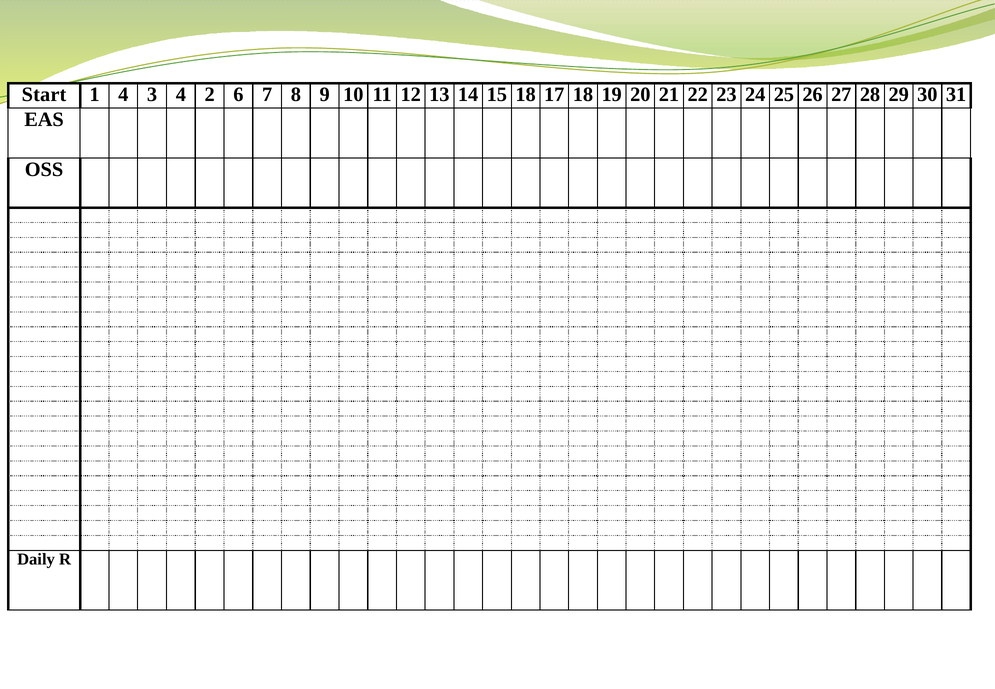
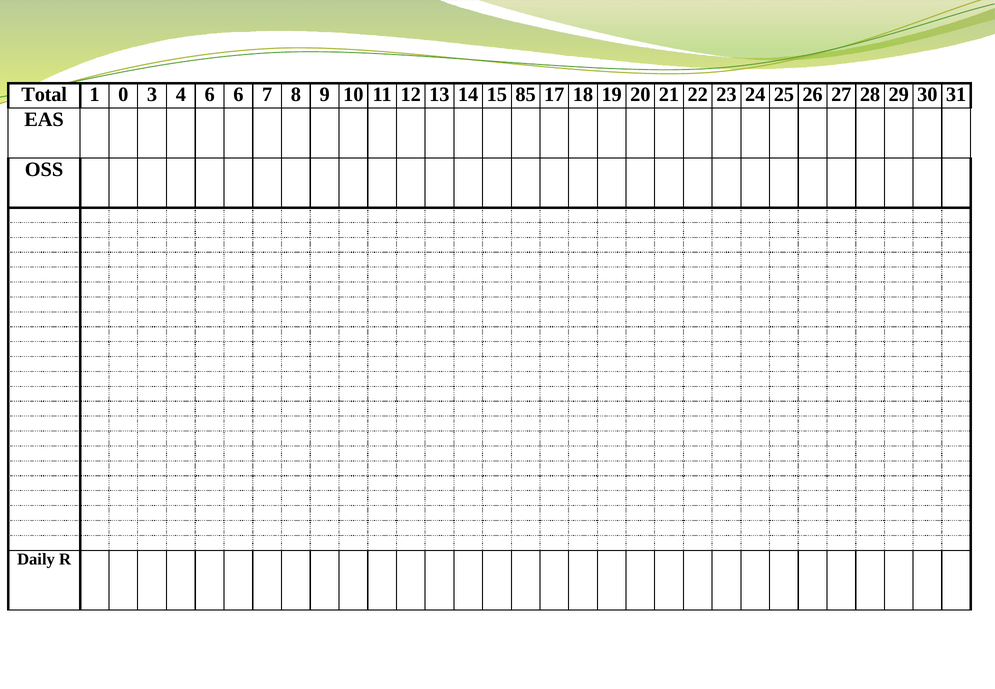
Start: Start -> Total (44, 95)
1 4: 4 -> 0 (123, 95)
4 2: 2 -> 6 (210, 95)
15 18: 18 -> 85 (526, 95)
